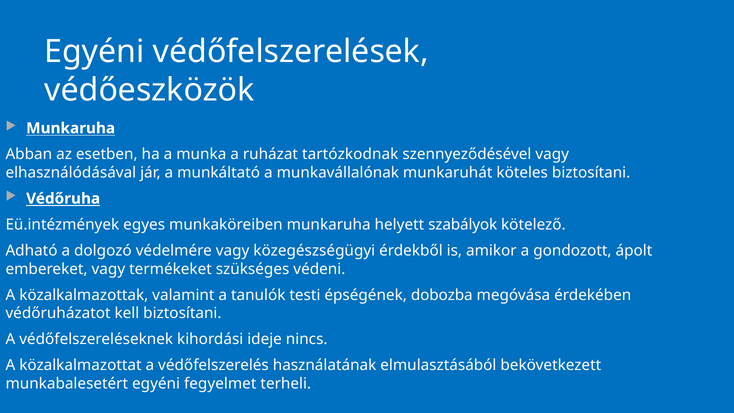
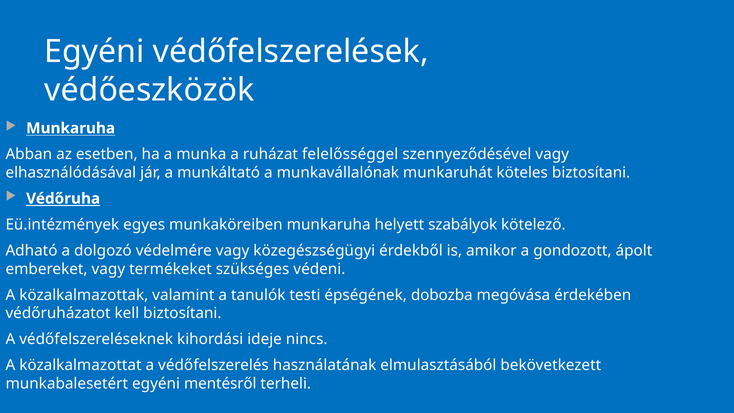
tartózkodnak: tartózkodnak -> felelősséggel (350, 154)
fegyelmet: fegyelmet -> mentésről (220, 384)
